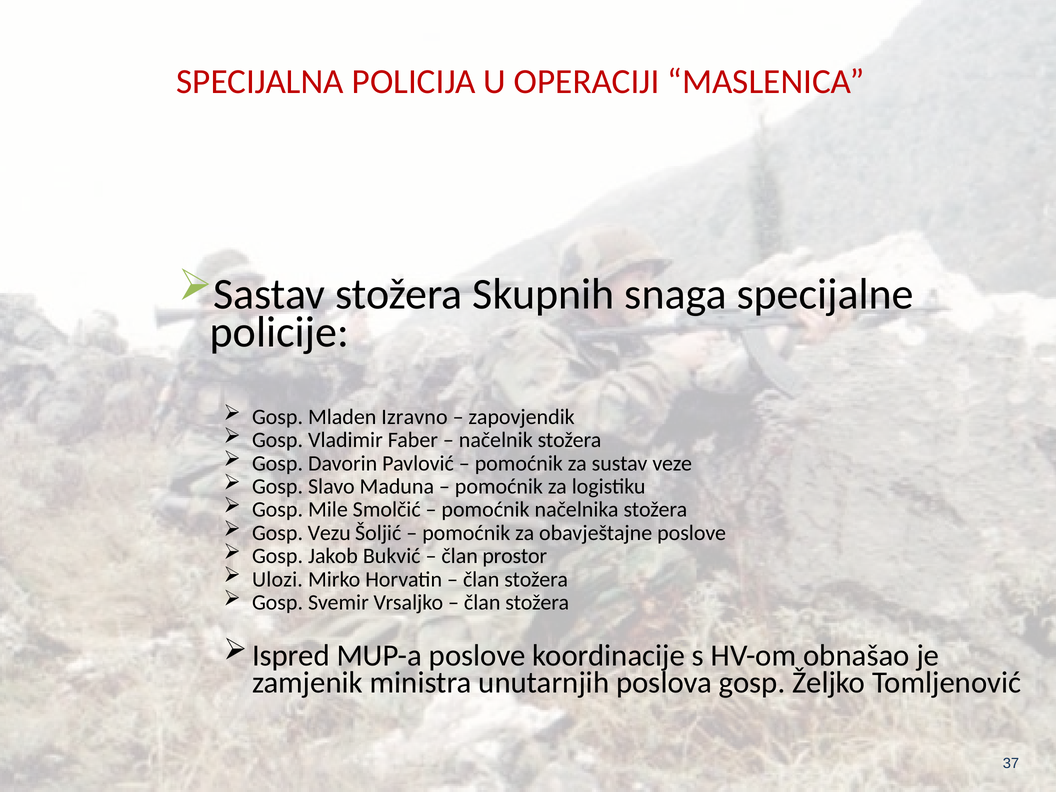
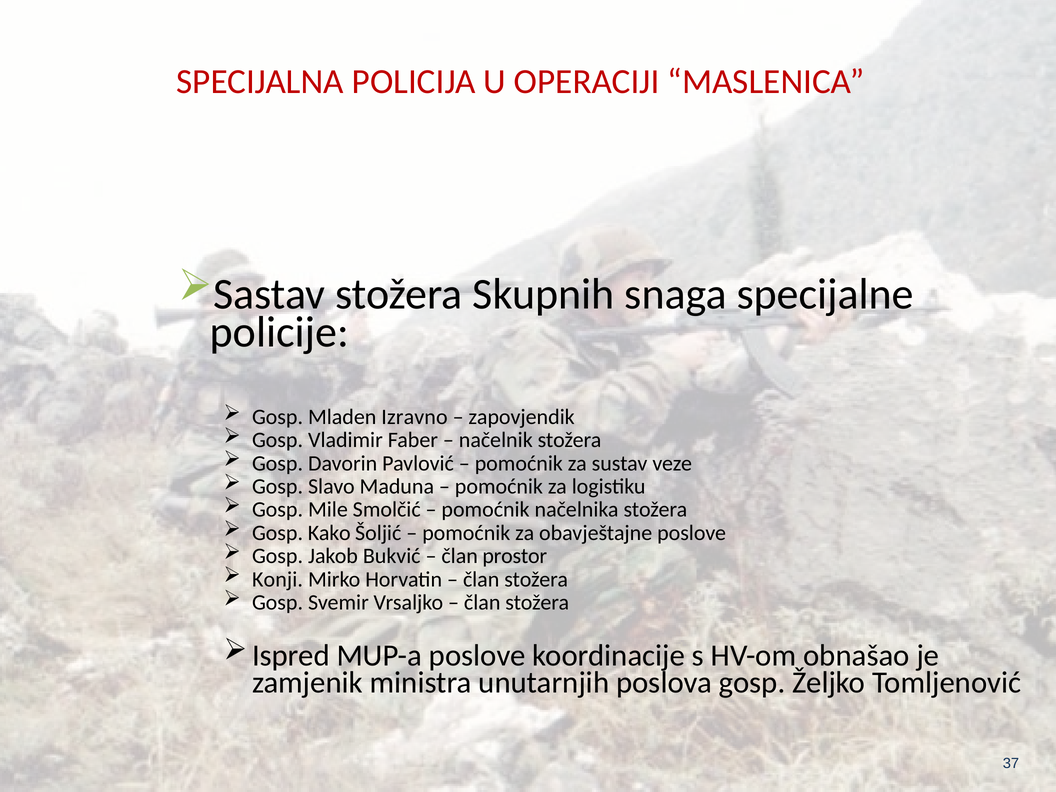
Vezu: Vezu -> Kako (329, 533)
Ulozi: Ulozi -> Konji (277, 579)
